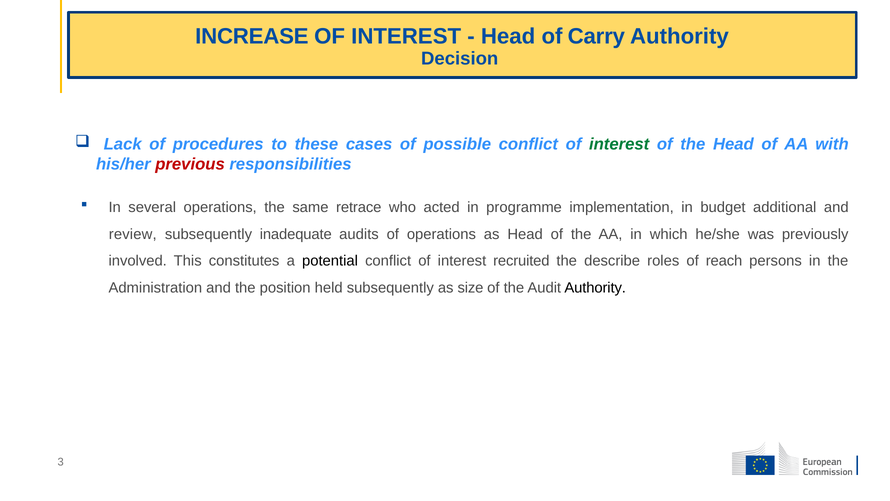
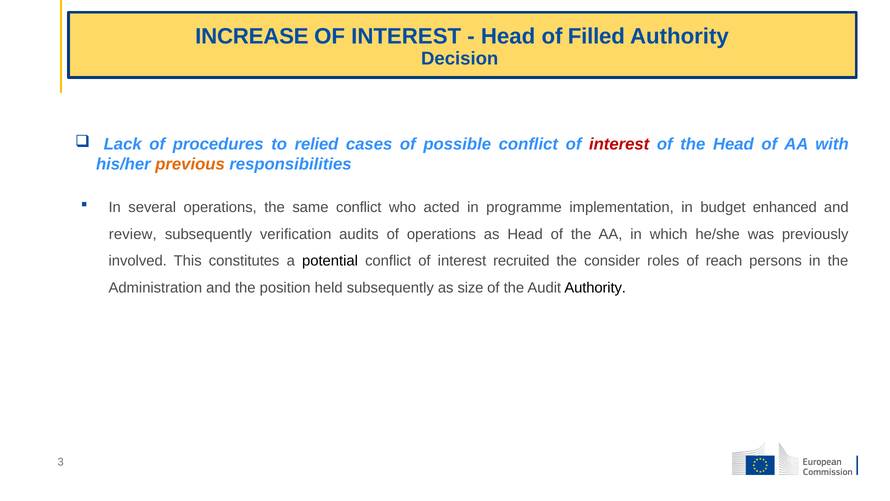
Carry: Carry -> Filled (596, 36)
these: these -> relied (317, 144)
interest colour: green -> red (619, 144)
previous colour: red -> orange (190, 164)
same retrace: retrace -> conflict (359, 207)
additional: additional -> enhanced (785, 207)
inadequate: inadequate -> verification (296, 234)
describe: describe -> consider (612, 261)
